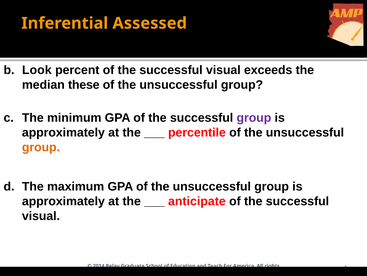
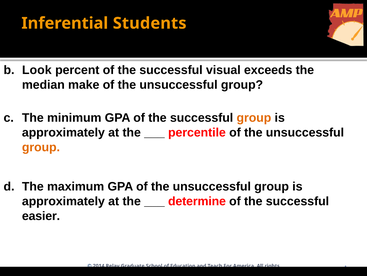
Assessed: Assessed -> Students (150, 23)
these: these -> make (84, 85)
group colour: purple -> orange (254, 118)
anticipate: anticipate -> determine (197, 201)
visual: visual -> easier (41, 215)
